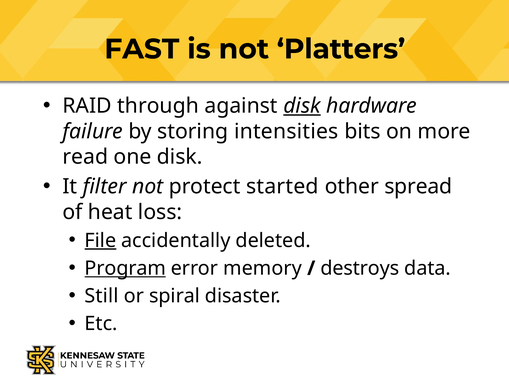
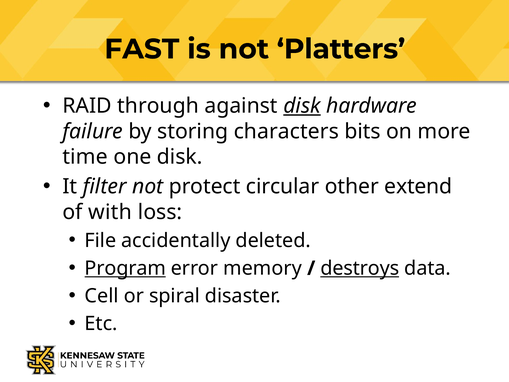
intensities: intensities -> characters (286, 131)
read: read -> time (85, 157)
started: started -> circular (283, 186)
spread: spread -> extend (418, 186)
heat: heat -> with (110, 212)
File underline: present -> none (100, 240)
destroys underline: none -> present (360, 268)
Still: Still -> Cell (102, 296)
